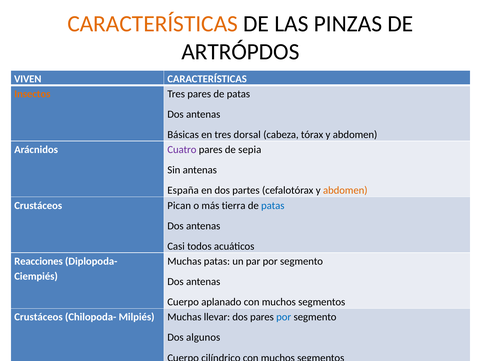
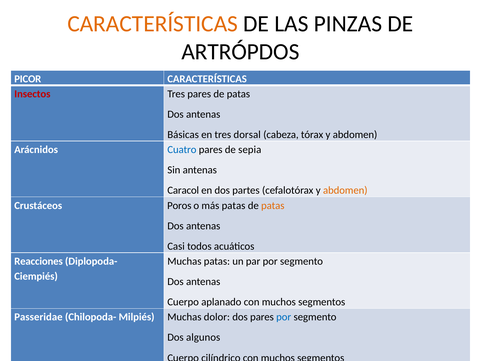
VIVEN: VIVEN -> PICOR (28, 79)
Insectos colour: orange -> red (32, 94)
Cuatro colour: purple -> blue (182, 150)
España: España -> Caracol (183, 190)
Pican: Pican -> Poros (179, 205)
más tierra: tierra -> patas (234, 205)
patas colour: blue -> orange (273, 205)
Crustáceos: Crustáceos -> Passeridae (38, 317)
llevar: llevar -> dolor (217, 317)
